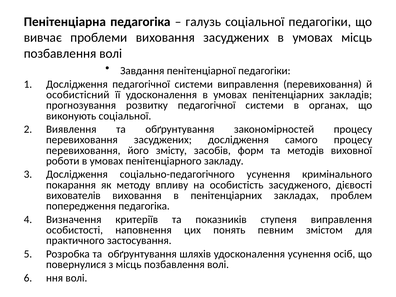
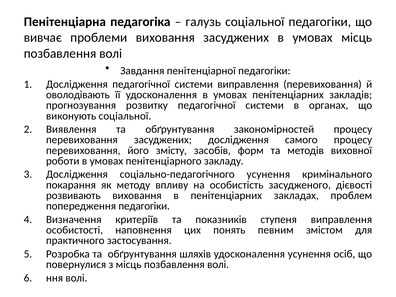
особистісний: особистісний -> оволодівають (78, 95)
вихователів: вихователів -> розвивають (73, 195)
попередження педагогіка: педагогіка -> педагогіки (144, 206)
